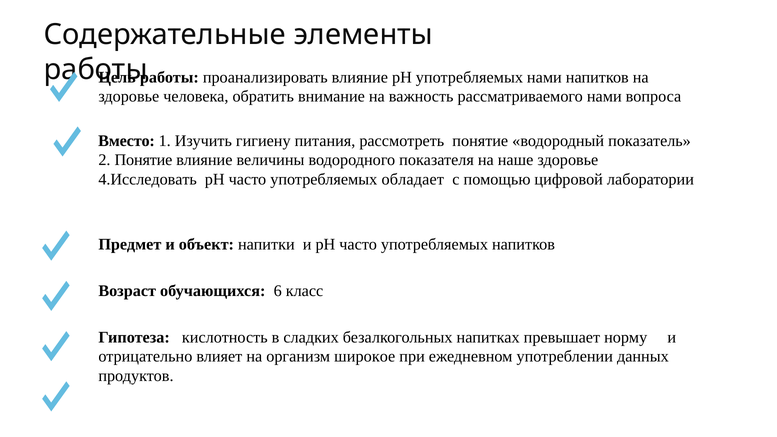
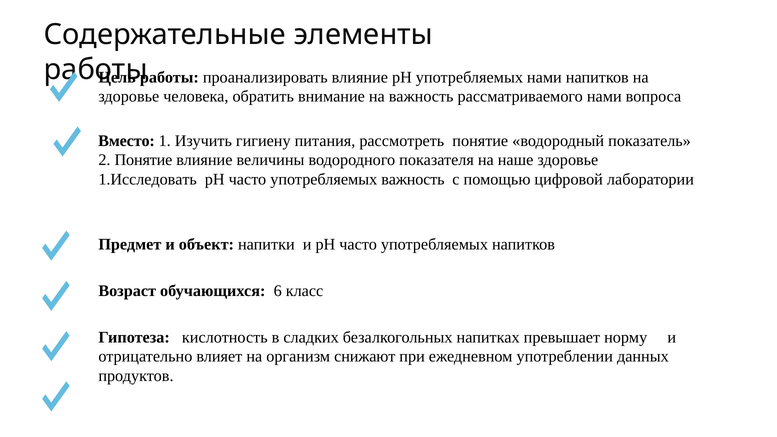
4.Исследовать: 4.Исследовать -> 1.Исследовать (148, 180)
употребляемых обладает: обладает -> важность (413, 180)
широкое: широкое -> снижают (365, 357)
